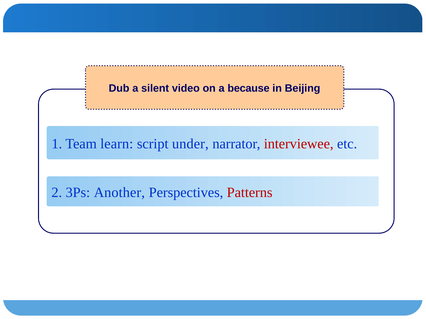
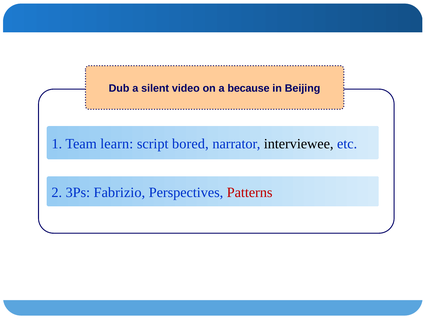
under: under -> bored (190, 144)
interviewee colour: red -> black (299, 144)
Another: Another -> Fabrizio (119, 193)
